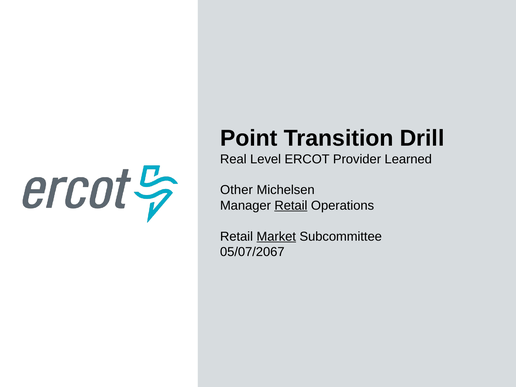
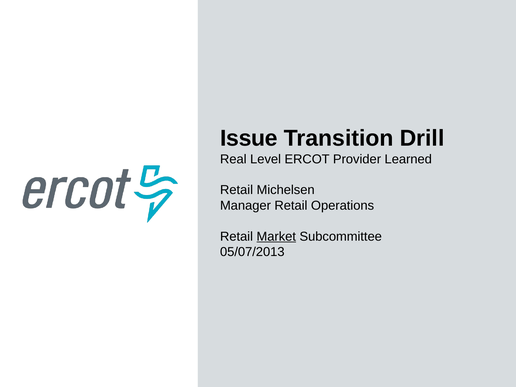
Point: Point -> Issue (249, 138)
Other: Other -> Retail (237, 190)
Retail underline: present -> none (291, 206)
05/07/2067: 05/07/2067 -> 05/07/2013 (252, 252)
